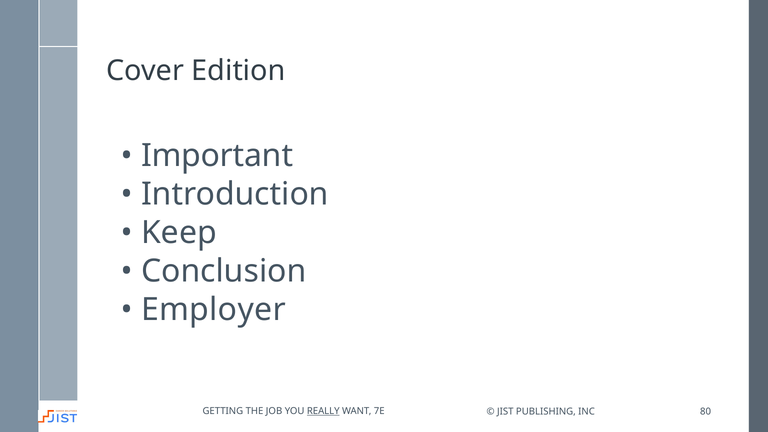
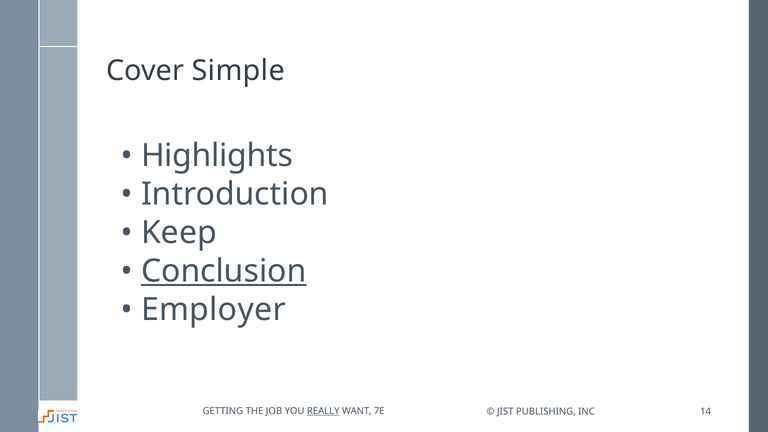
Edition: Edition -> Simple (238, 71)
Important: Important -> Highlights (217, 156)
Conclusion underline: none -> present (224, 271)
80: 80 -> 14 (706, 412)
